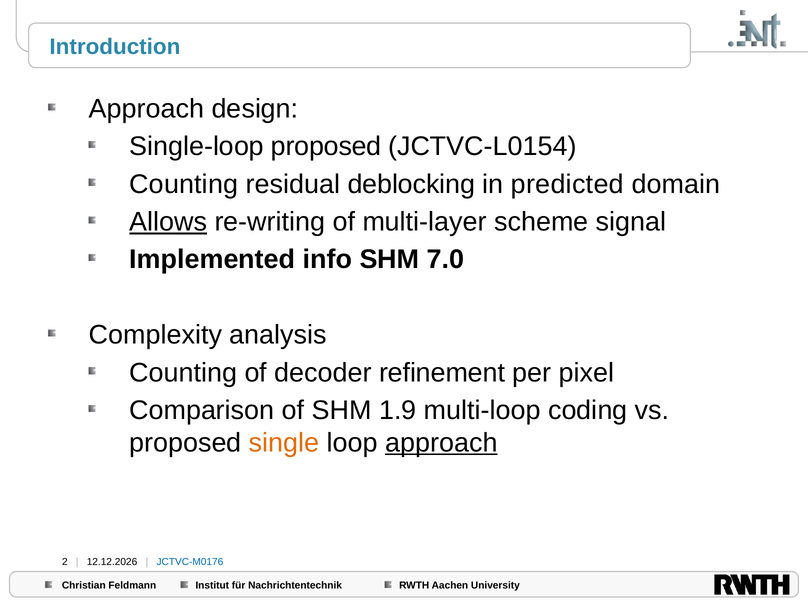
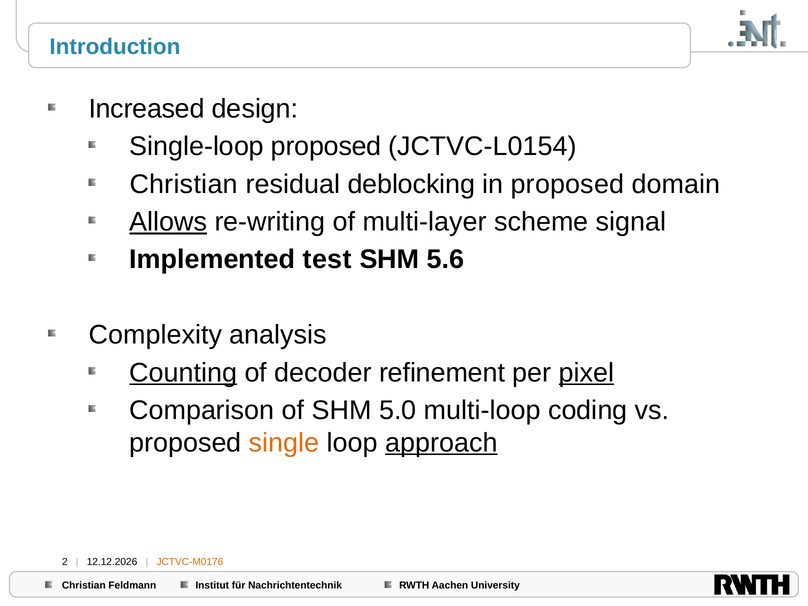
Approach: Approach -> Increased (147, 109)
Counting: Counting -> Christian (184, 184)
in predicted: predicted -> proposed (567, 184)
info: info -> test (327, 260)
7.0: 7.0 -> 5.6 (446, 260)
Counting underline: none -> present (183, 373)
pixel underline: none -> present (586, 373)
1.9: 1.9 -> 5.0 (398, 410)
JCTVC-M0176 colour: blue -> orange (190, 562)
